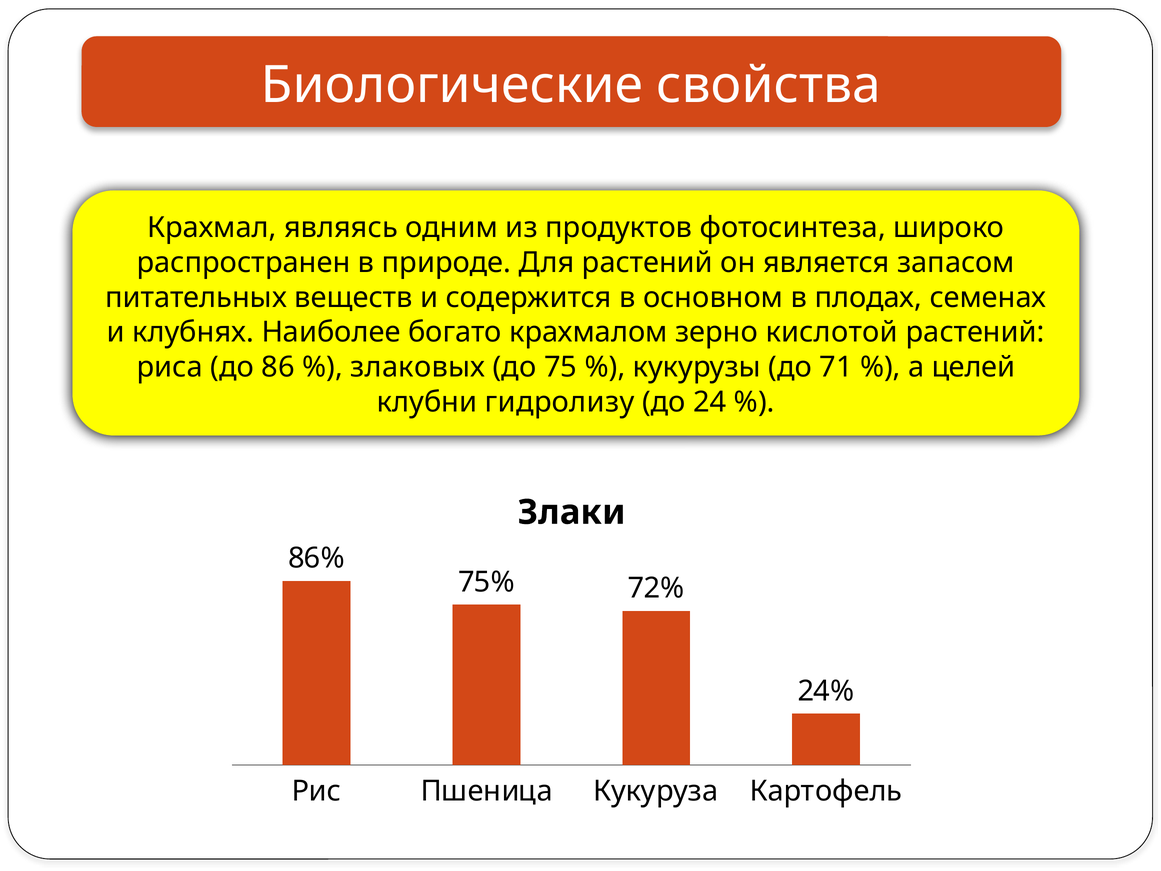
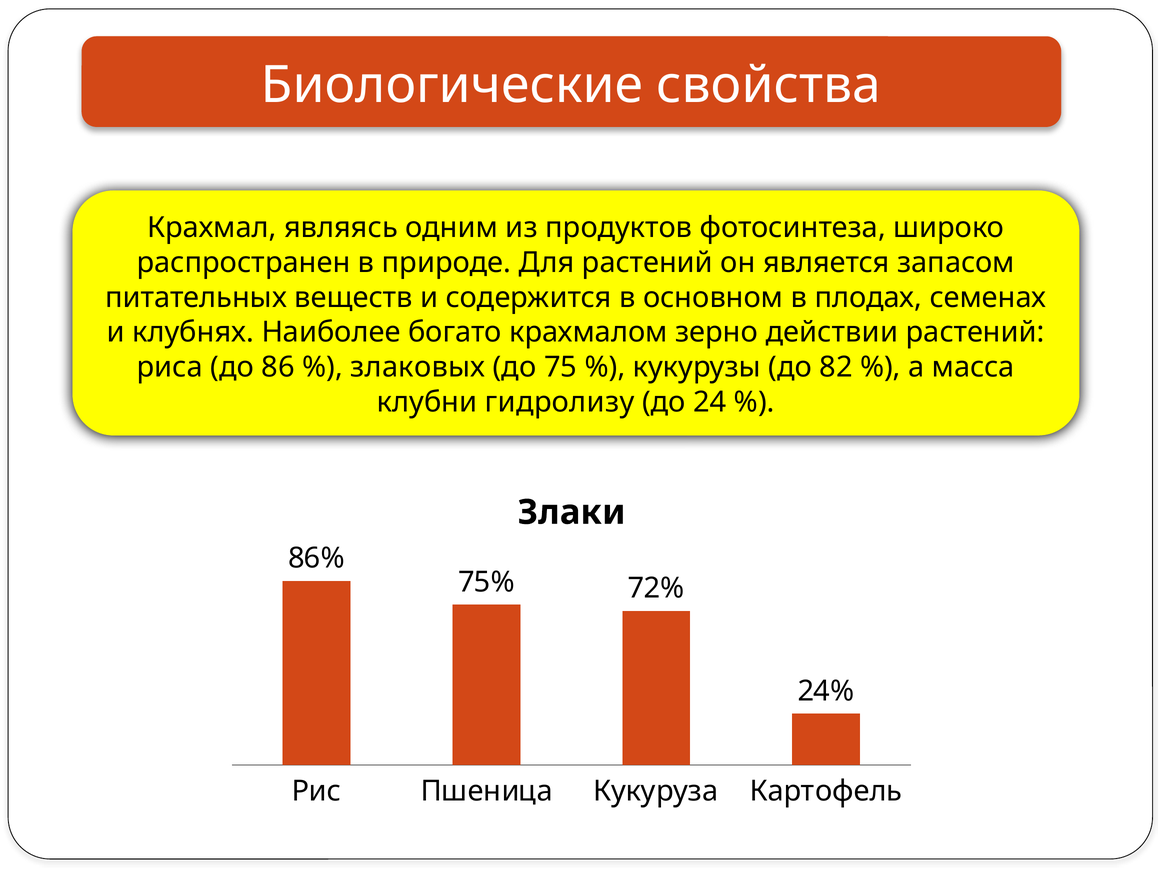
кислотой: кислотой -> действии (832, 332)
71: 71 -> 82 (836, 367)
целей: целей -> масса (973, 367)
